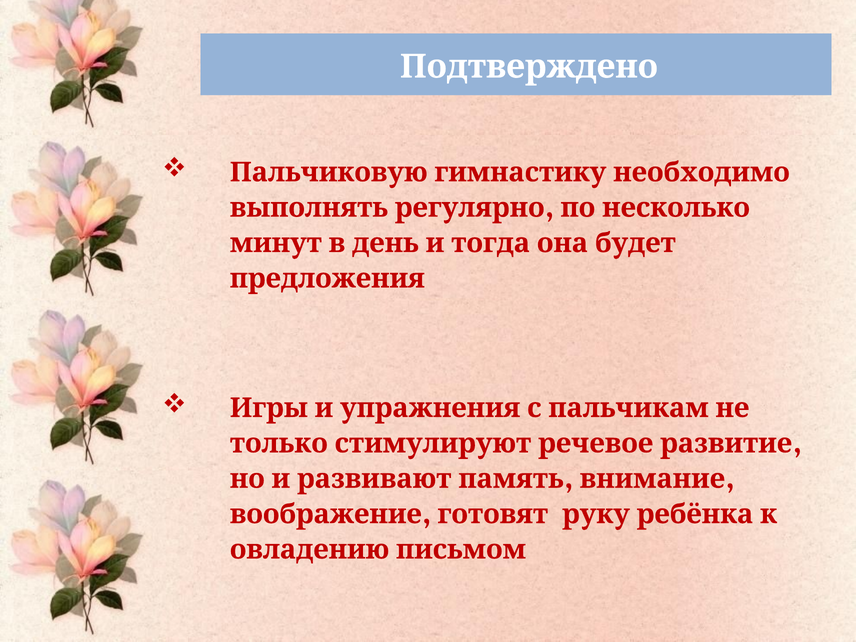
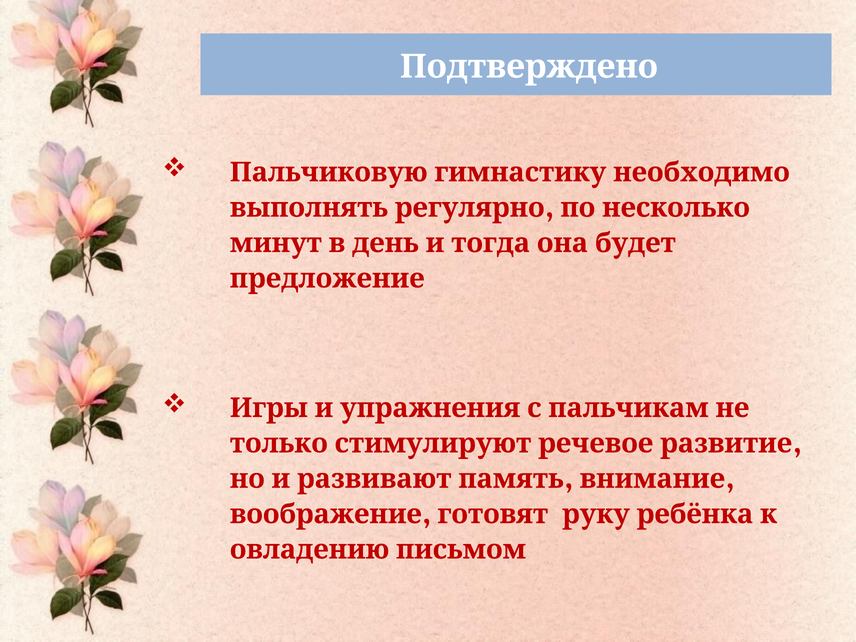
предложения: предложения -> предложение (327, 278)
